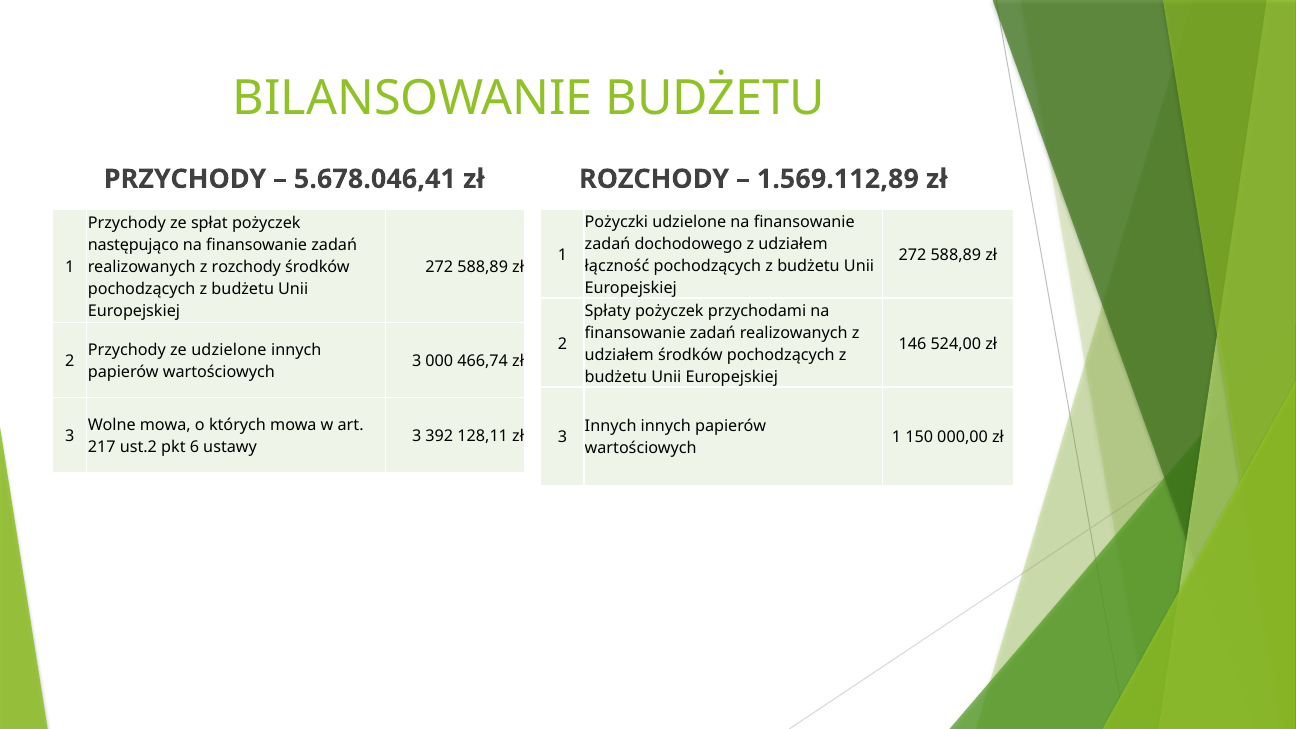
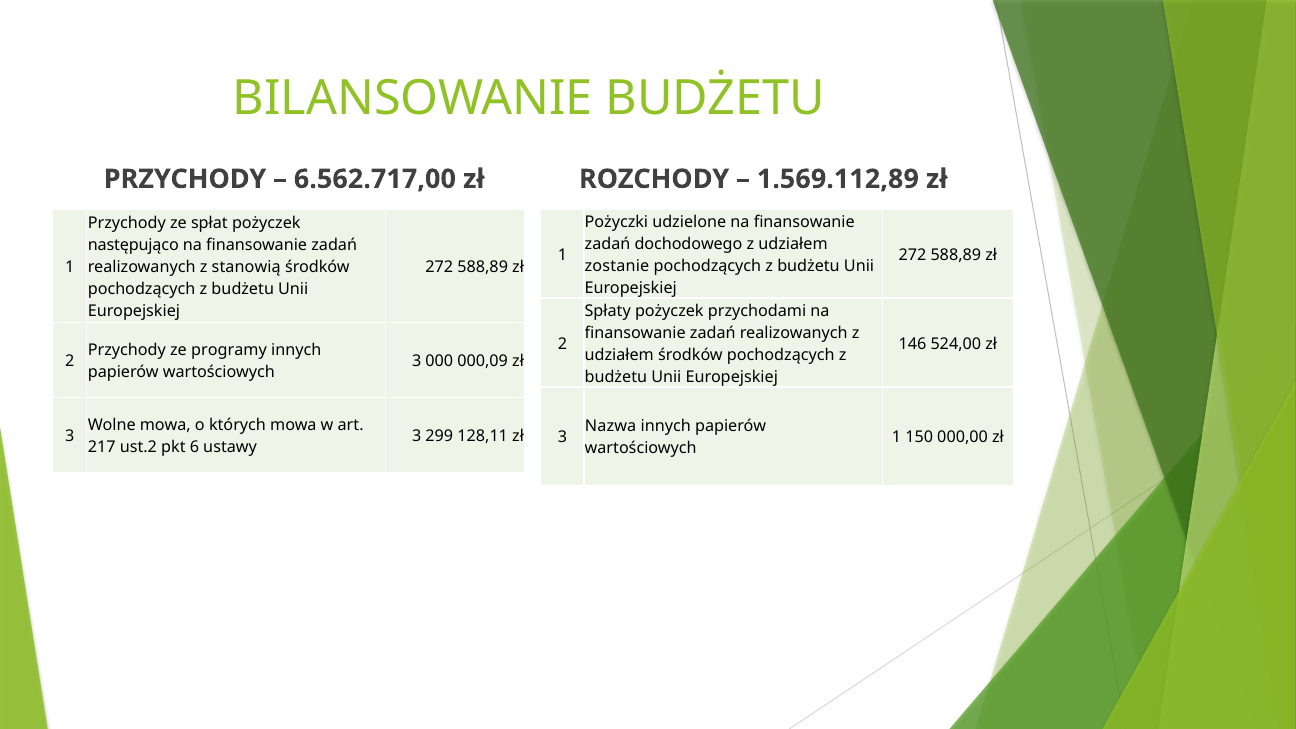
5.678.046,41: 5.678.046,41 -> 6.562.717,00 (375, 179)
łączność: łączność -> zostanie (617, 266)
z rozchody: rozchody -> stanowią (246, 267)
ze udzielone: udzielone -> programy (229, 350)
466,74: 466,74 -> 000,09 (483, 361)
Innych: Innych -> Nazwa (611, 426)
392: 392 -> 299 (439, 436)
